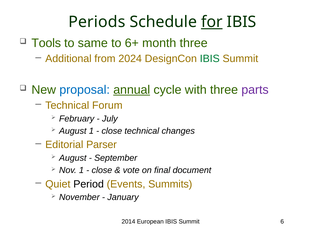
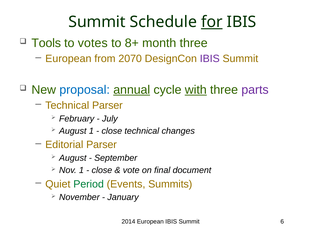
Periods: Periods -> Summit (97, 22)
same: same -> votes (93, 43)
6+: 6+ -> 8+ (132, 43)
Additional: Additional -> European (68, 59)
2024: 2024 -> 2070 (130, 59)
IBIS colour: green -> purple (210, 59)
with underline: none -> present (196, 90)
Technical Forum: Forum -> Parser (107, 105)
Period colour: black -> green (89, 184)
